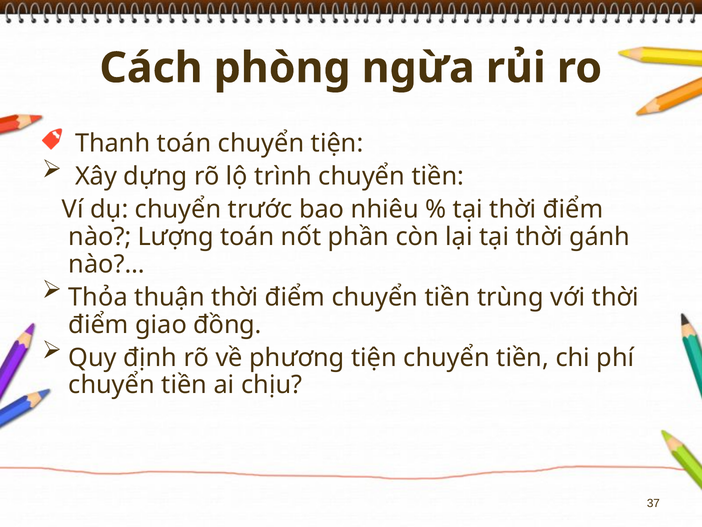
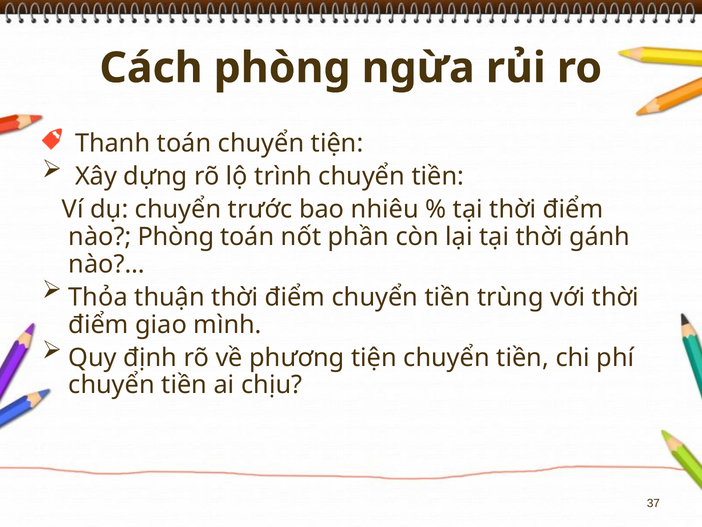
nào Lượng: Lượng -> Phòng (176, 237)
đồng: đồng -> mình (227, 324)
